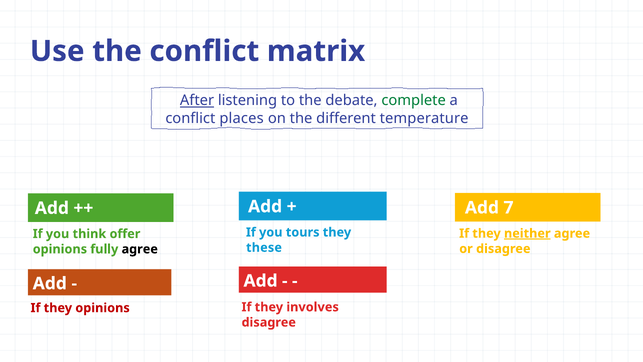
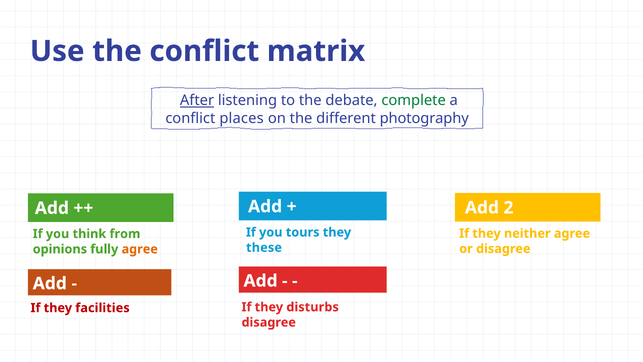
temperature: temperature -> photography (424, 118)
7: 7 -> 2 (508, 208)
neither underline: present -> none (527, 233)
offer: offer -> from (125, 234)
agree colour: black -> orange (140, 249)
involves: involves -> disturbs (313, 307)
they opinions: opinions -> facilities (102, 308)
